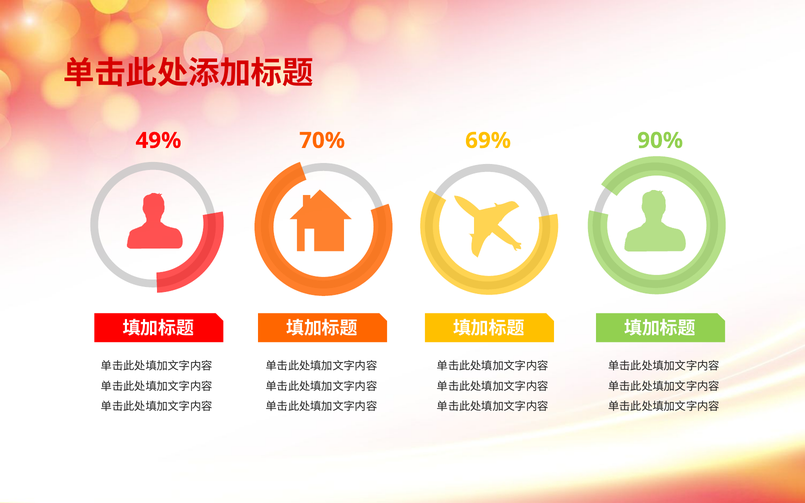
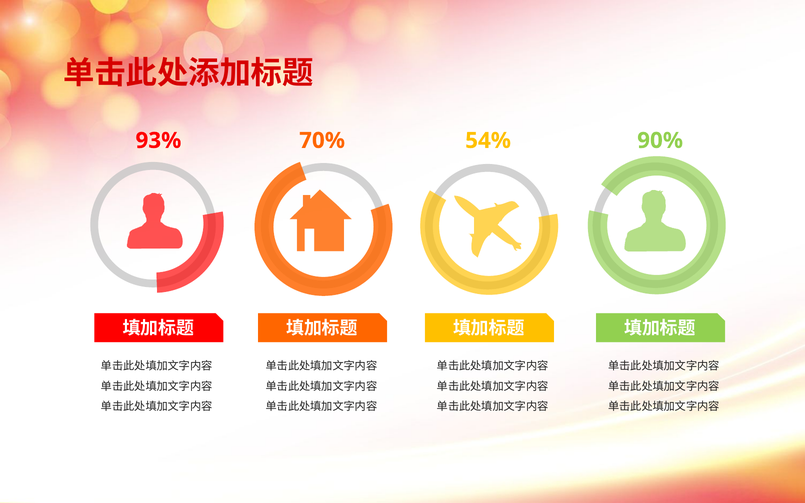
49%: 49% -> 93% (158, 141)
69%: 69% -> 54% (488, 141)
